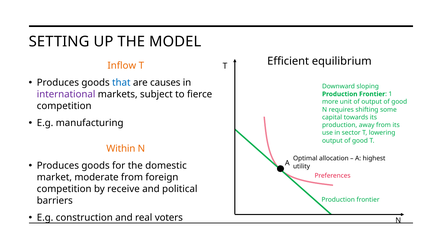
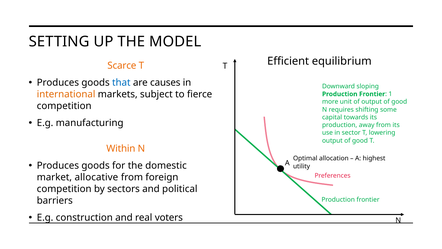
Inflow: Inflow -> Scarce (122, 65)
international colour: purple -> orange (66, 94)
moderate: moderate -> allocative (96, 177)
receive: receive -> sectors (123, 189)
